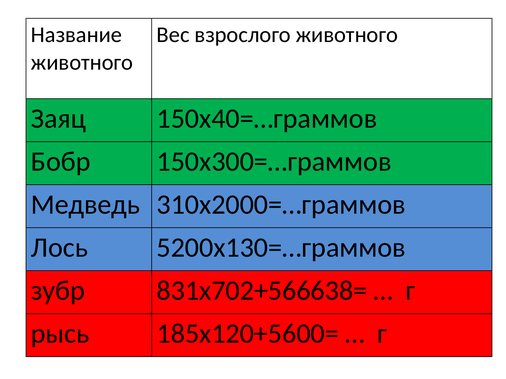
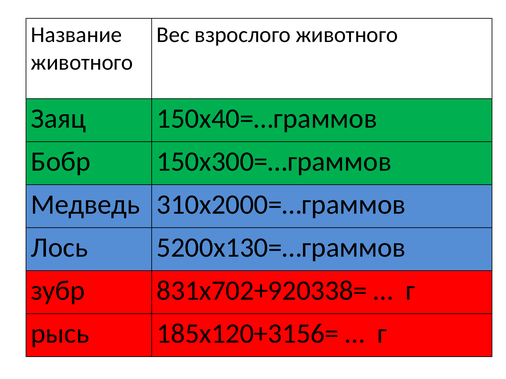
831х702+566638=: 831х702+566638= -> 831х702+920338= (262, 291)
185х120+5600=: 185х120+5600= -> 185х120+3156= (248, 334)
